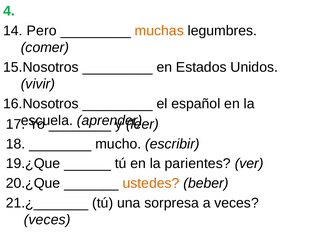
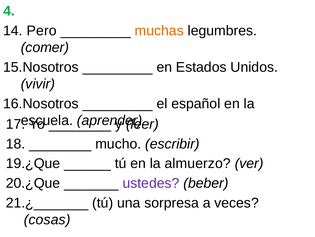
parientes: parientes -> almuerzo (198, 163)
ustedes colour: orange -> purple (151, 183)
veces: veces -> cosas (47, 219)
